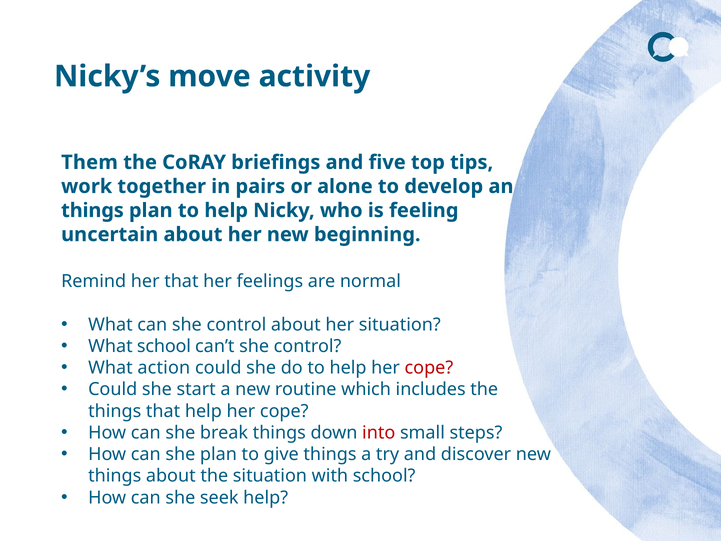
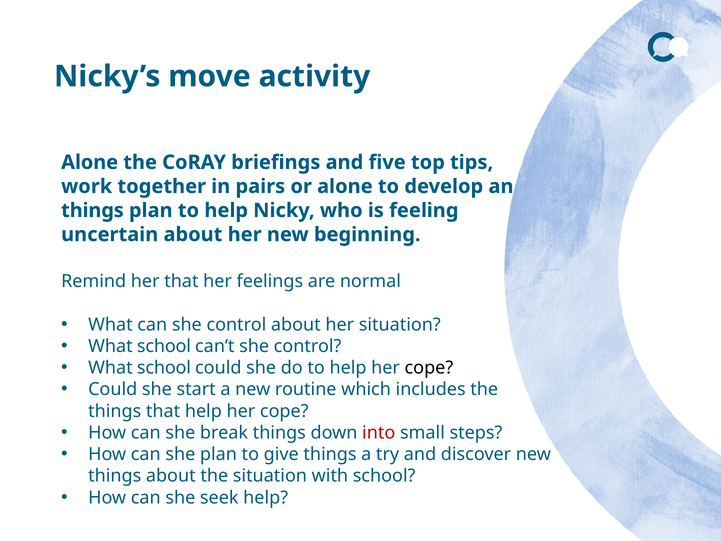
Them: Them -> Alone (90, 162)
action: action -> school (164, 368)
cope colour: red -> black (429, 368)
